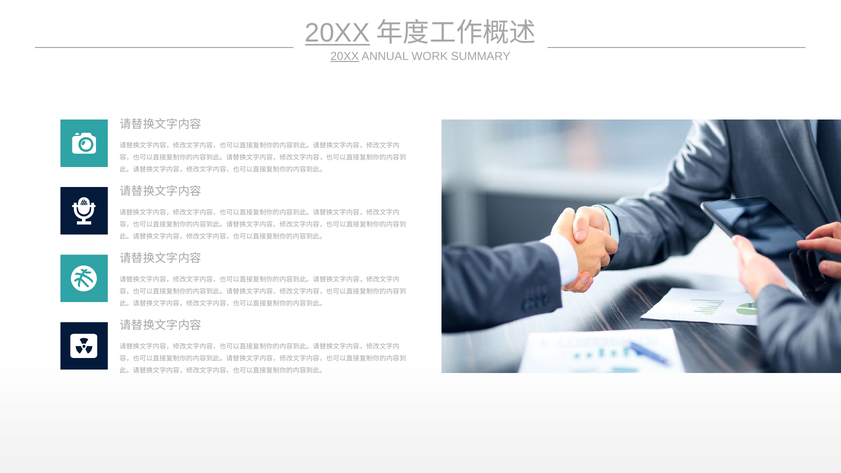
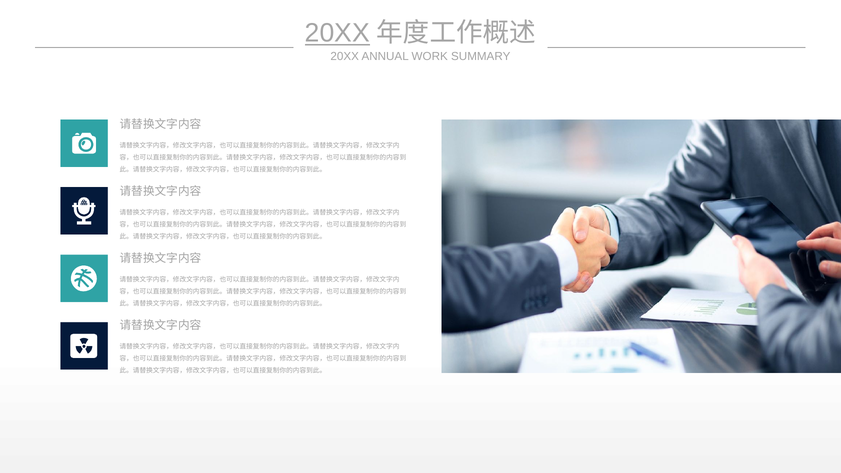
20XX underline: present -> none (345, 56)
